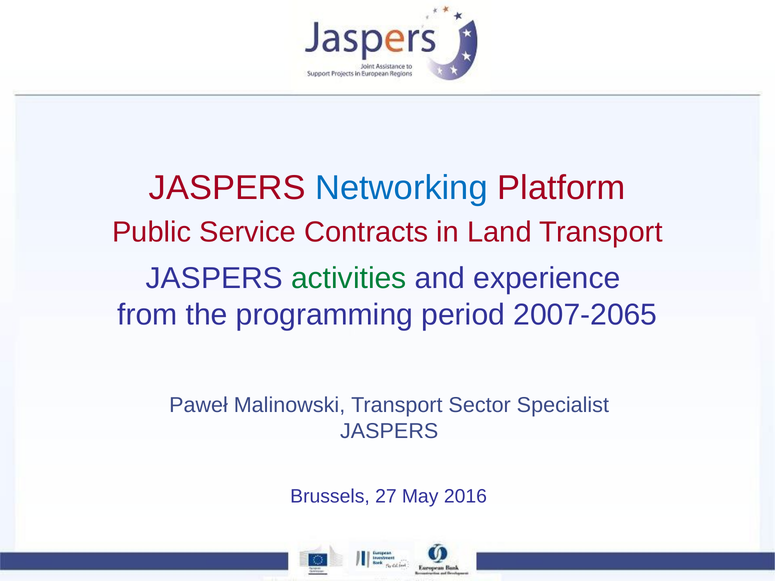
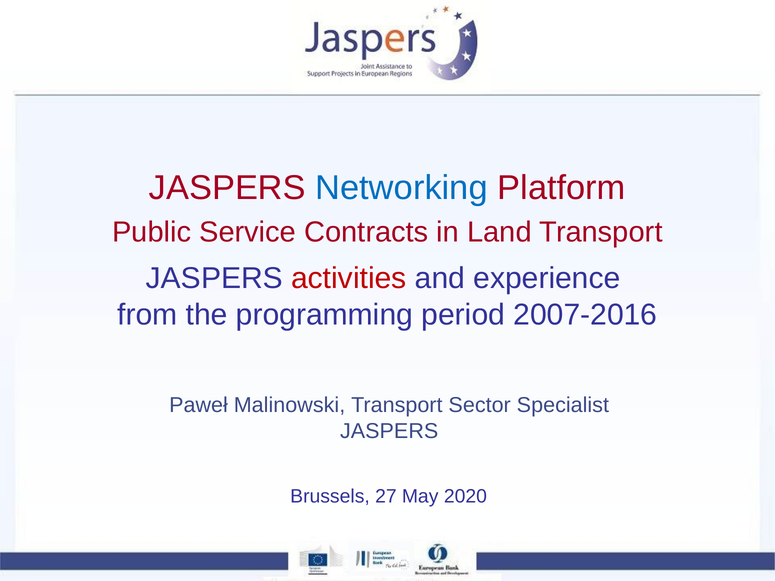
activities colour: green -> red (349, 279)
2007-2065: 2007-2065 -> 2007-2016 (585, 315)
2016: 2016 -> 2020 (465, 497)
